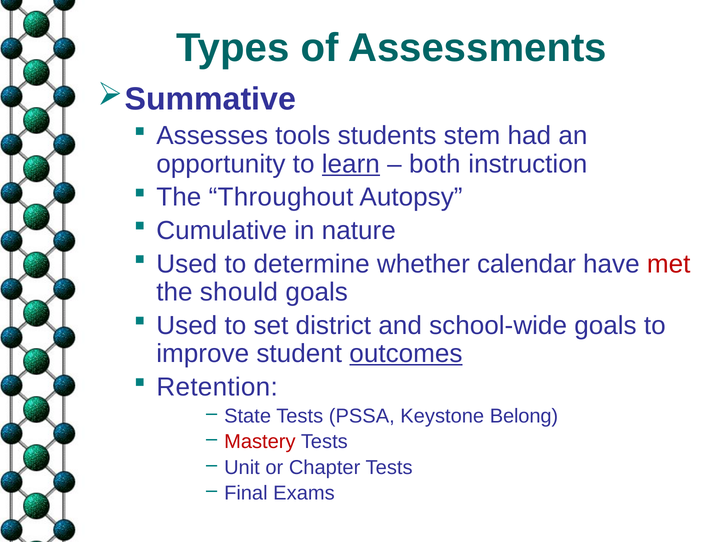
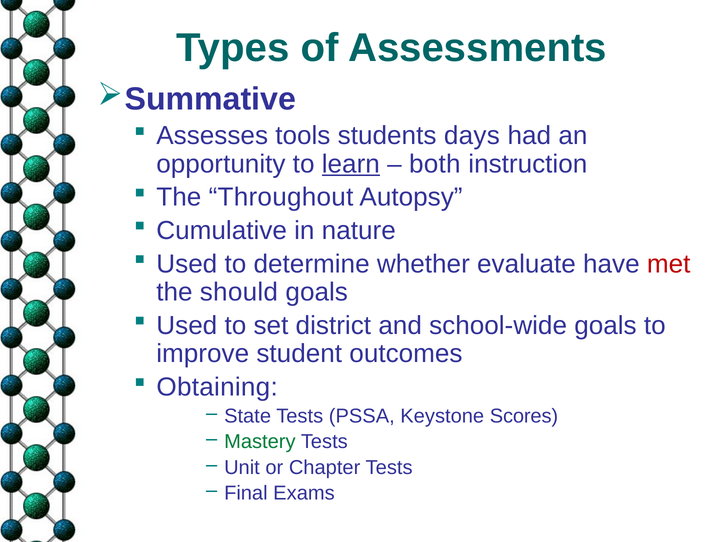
stem: stem -> days (472, 136)
calendar: calendar -> evaluate (526, 264)
outcomes underline: present -> none (406, 354)
Retention: Retention -> Obtaining (217, 387)
Belong: Belong -> Scores (524, 416)
Mastery colour: red -> green (260, 442)
